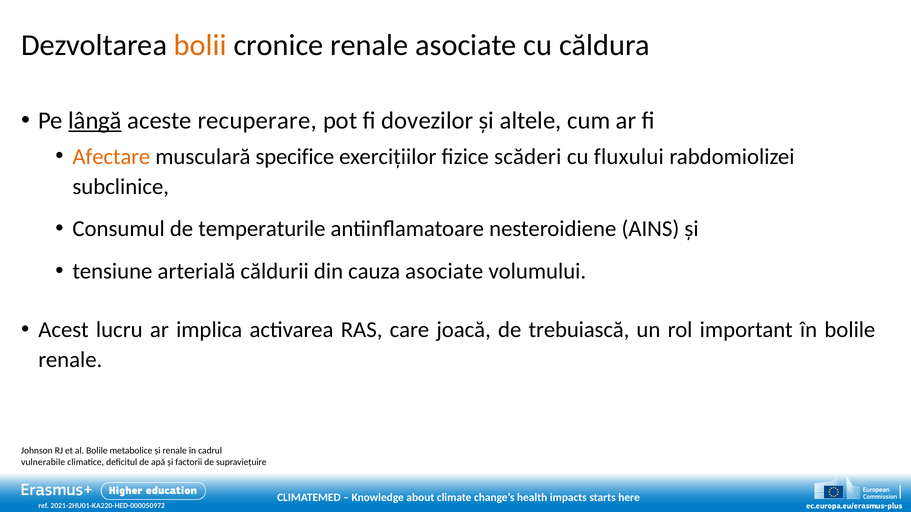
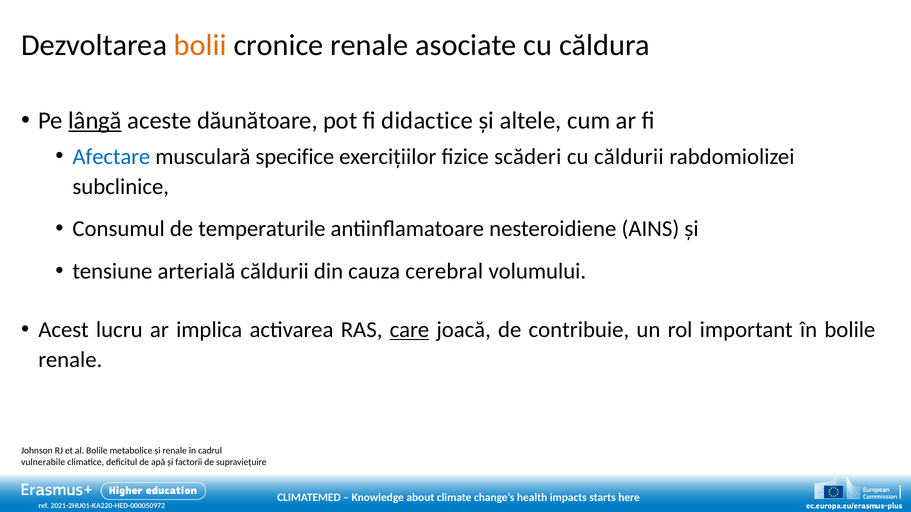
recuperare: recuperare -> dăunătoare (257, 121)
dovezilor: dovezilor -> didactice (427, 121)
Afectare colour: orange -> blue (111, 157)
cu fluxului: fluxului -> căldurii (629, 157)
cauza asociate: asociate -> cerebral (444, 272)
care underline: none -> present (409, 330)
trebuiască: trebuiască -> contribuie (579, 330)
